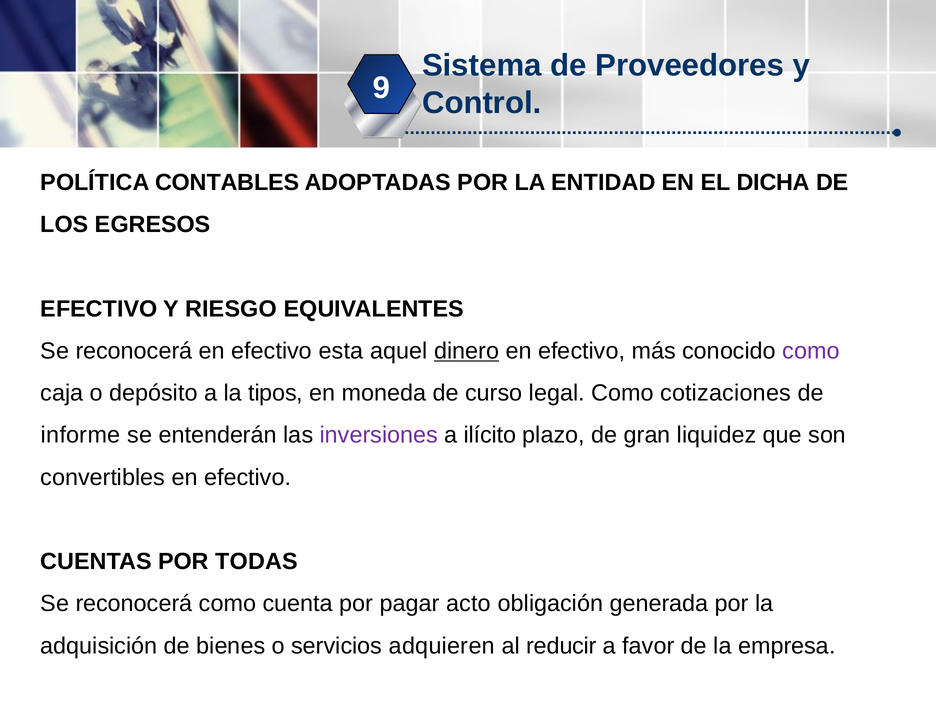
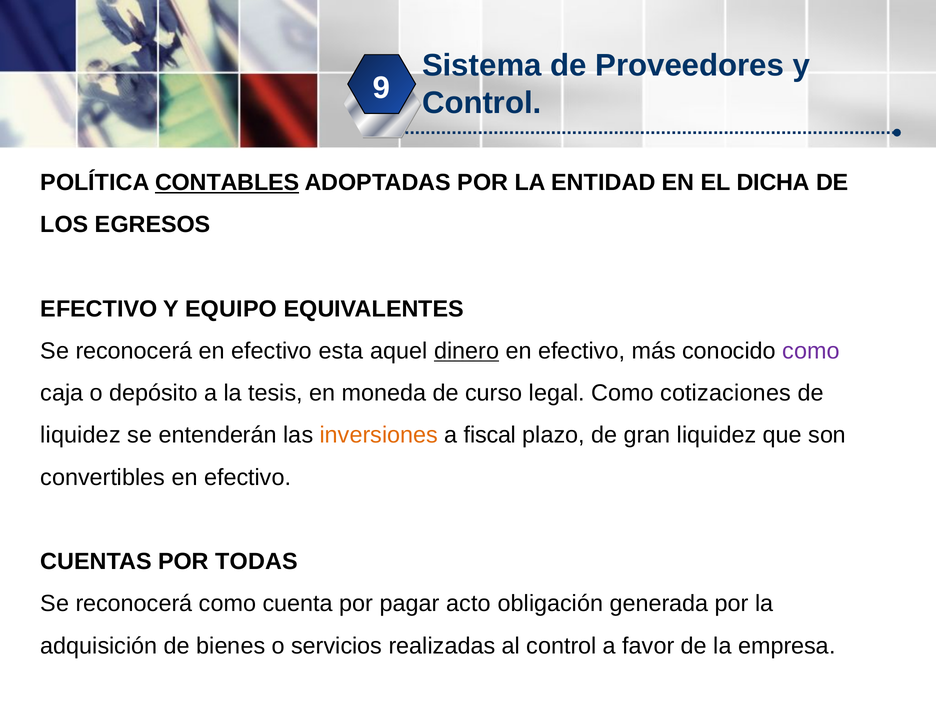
CONTABLES underline: none -> present (227, 182)
RIESGO: RIESGO -> EQUIPO (231, 309)
tipos: tipos -> tesis (276, 393)
informe: informe -> liquidez (81, 435)
inversiones colour: purple -> orange (379, 435)
ilícito: ilícito -> fiscal (490, 435)
adquieren: adquieren -> realizadas (442, 646)
al reducir: reducir -> control (561, 646)
